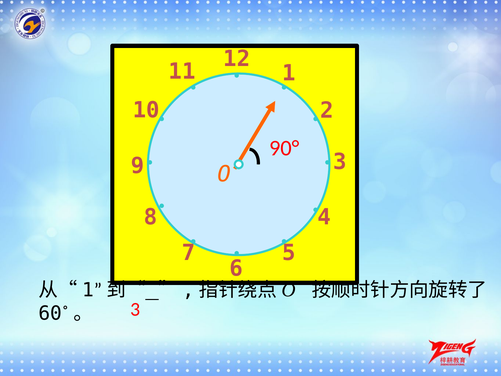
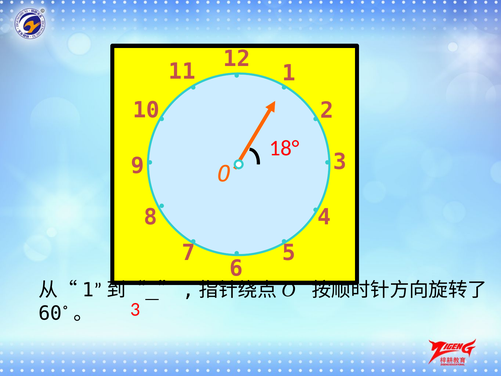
90°: 90° -> 18° (284, 148)
